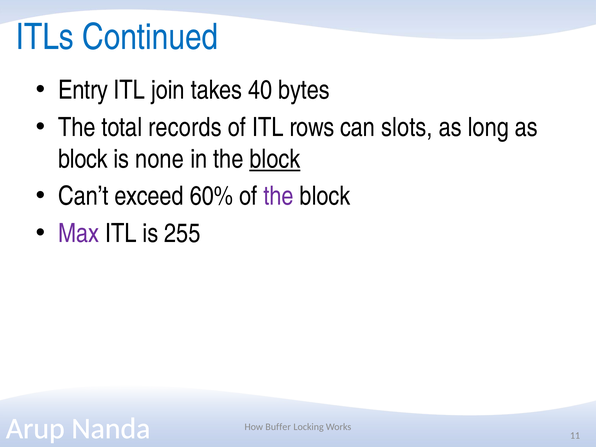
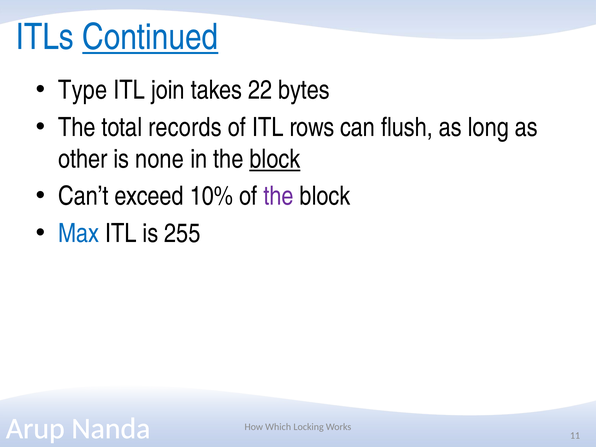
Continued underline: none -> present (150, 37)
Entry: Entry -> Type (83, 90)
40: 40 -> 22 (260, 90)
slots: slots -> flush (407, 127)
block: block -> other (83, 159)
60%: 60% -> 10% (211, 196)
Max colour: purple -> blue (79, 233)
Buffer: Buffer -> Which (278, 427)
